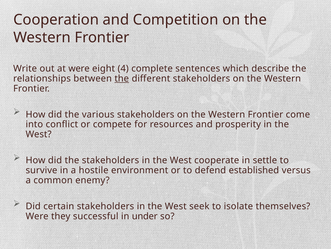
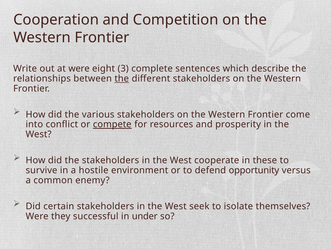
4: 4 -> 3 (123, 68)
compete underline: none -> present (112, 124)
settle: settle -> these (265, 160)
established: established -> opportunity (254, 170)
